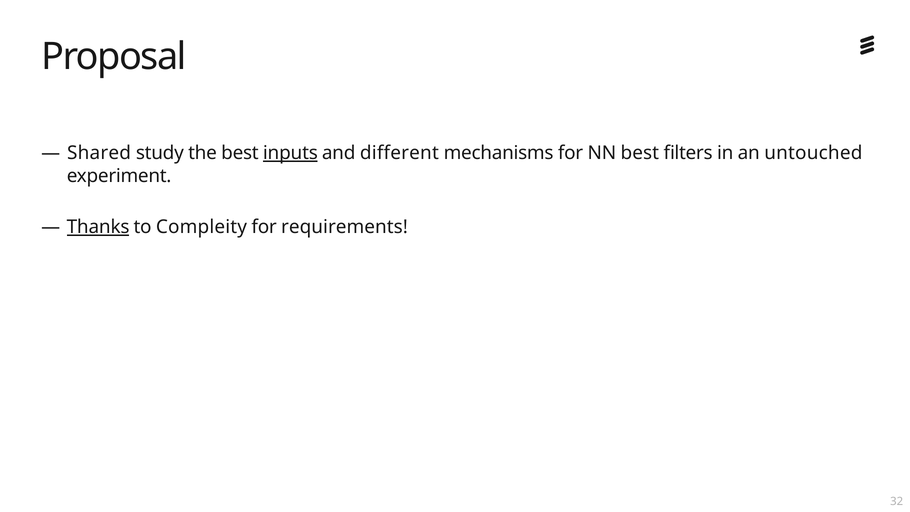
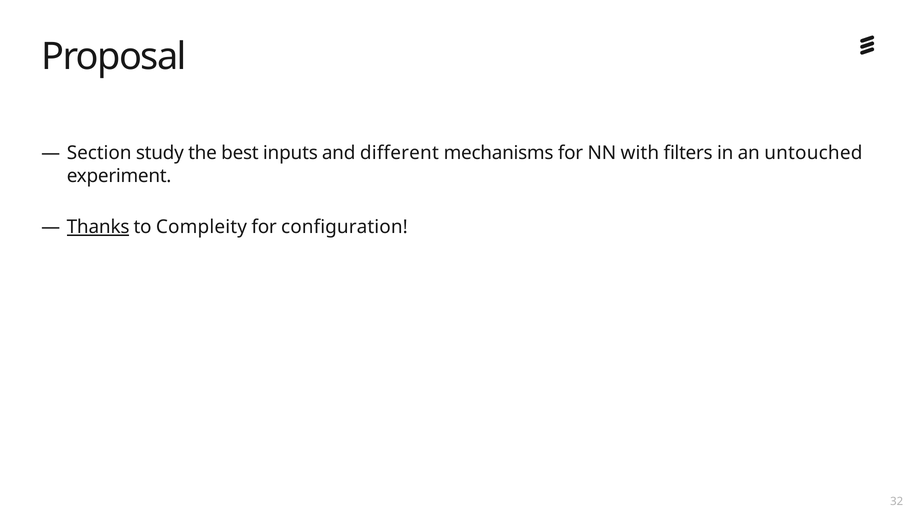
Shared: Shared -> Section (99, 153)
inputs underline: present -> none (290, 153)
NN best: best -> with (640, 153)
requirements: requirements -> configuration (344, 227)
